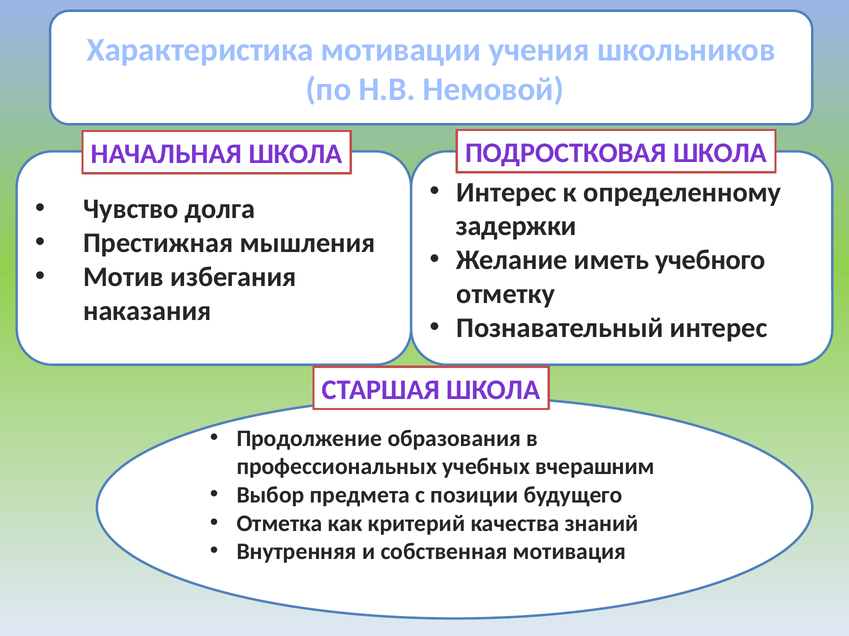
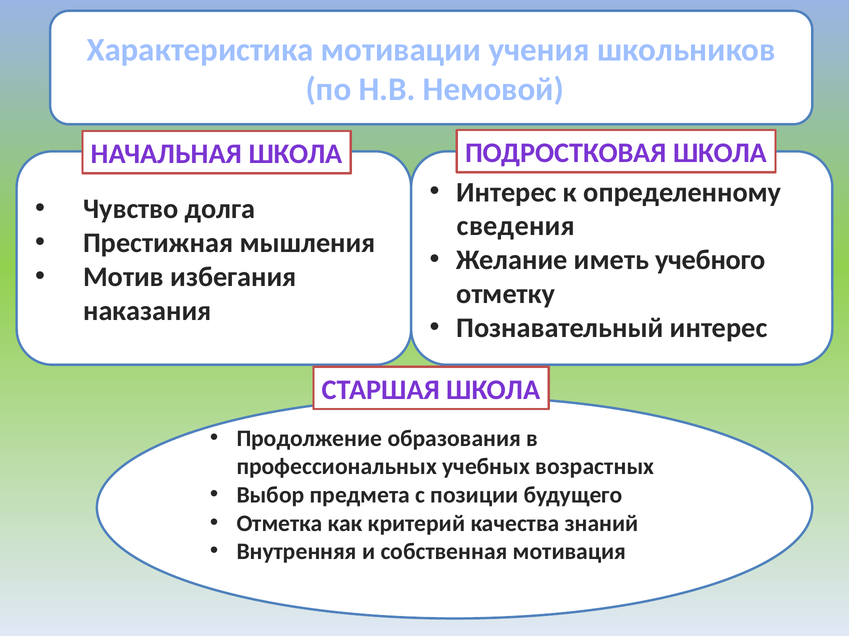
задержки: задержки -> сведения (516, 226)
вчерашним: вчерашним -> возрастных (595, 467)
